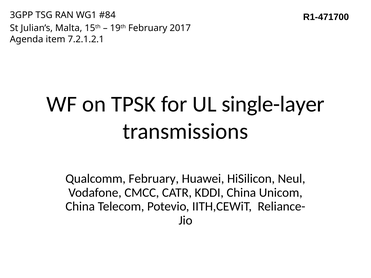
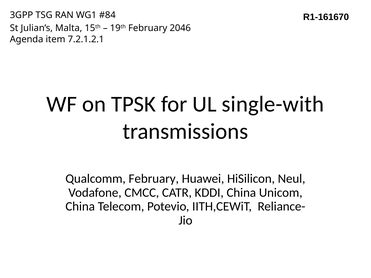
R1-471700: R1-471700 -> R1-161670 (326, 17)
2017: 2017 -> 2046 (180, 28)
single-layer: single-layer -> single-with (273, 104)
